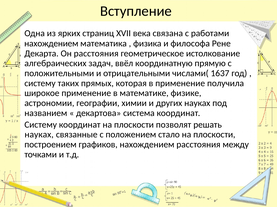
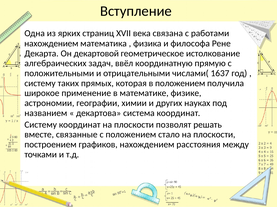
Он расстояния: расстояния -> декартовой (96, 54)
в применение: применение -> положением (180, 83)
науках: науках -> вместе (39, 135)
